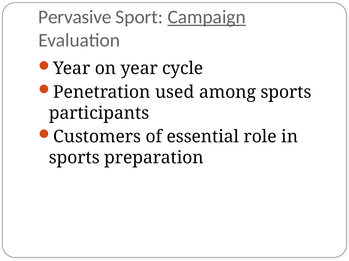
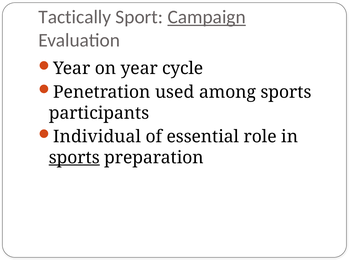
Pervasive: Pervasive -> Tactically (75, 17)
Customers: Customers -> Individual (97, 137)
sports underline: none -> present (74, 158)
